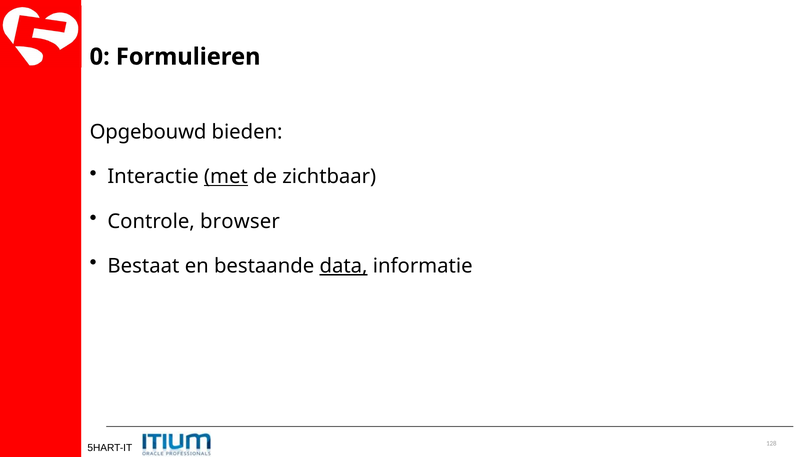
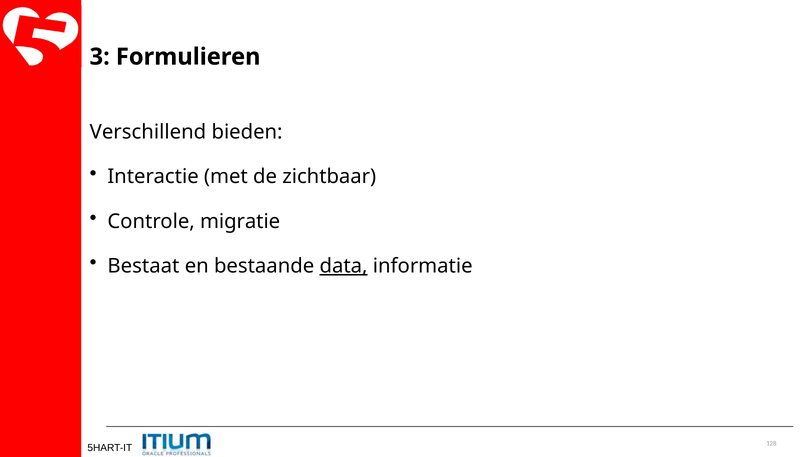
0: 0 -> 3 (100, 57)
Opgebouwd: Opgebouwd -> Verschillend (148, 132)
met underline: present -> none (226, 177)
browser: browser -> migratie (240, 221)
